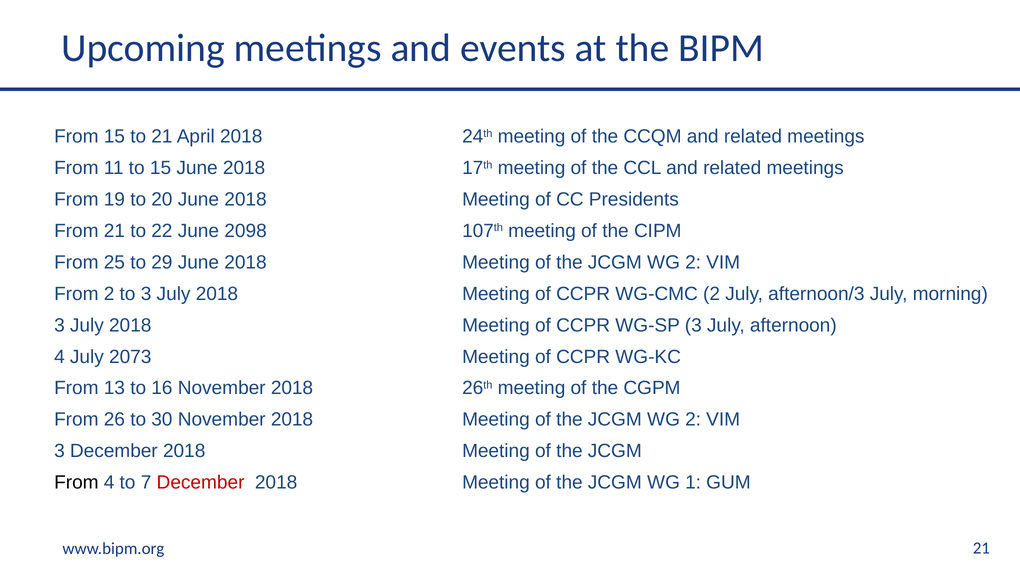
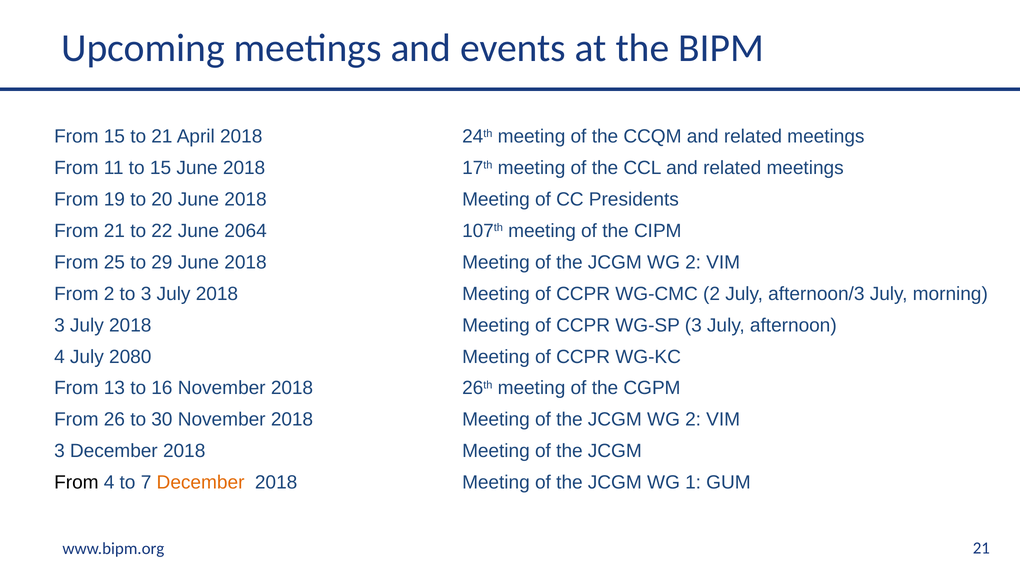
2098: 2098 -> 2064 (246, 231)
2073: 2073 -> 2080 (130, 357)
December colour: red -> orange (201, 482)
